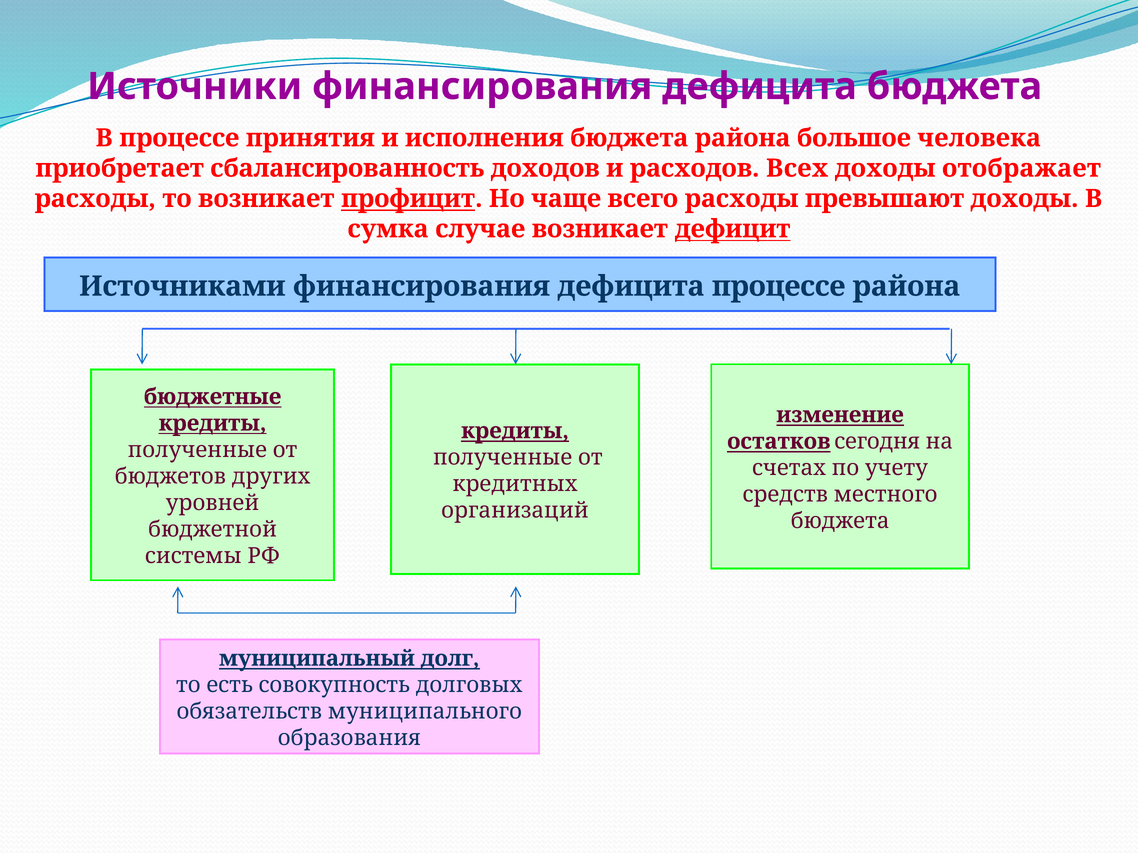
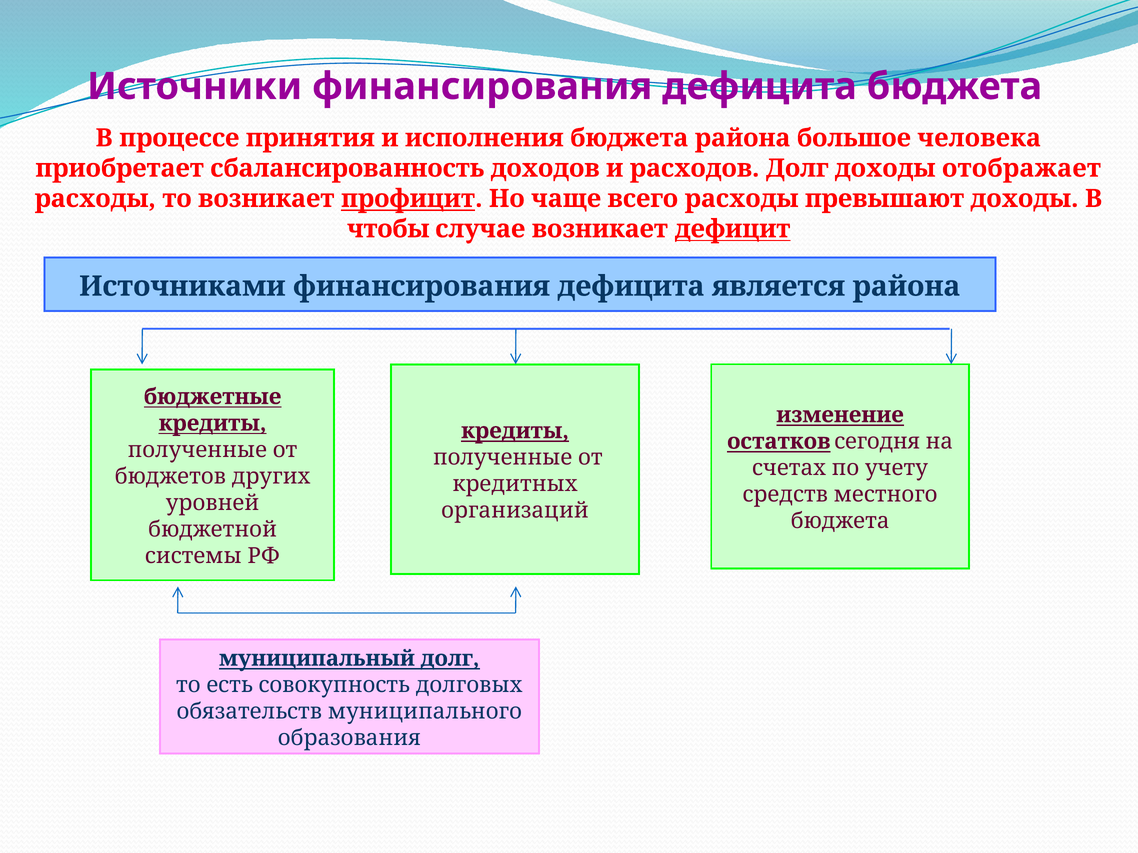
расходов Всех: Всех -> Долг (797, 168)
сумка: сумка -> чтобы (388, 229)
дефицита процессе: процессе -> является (779, 286)
